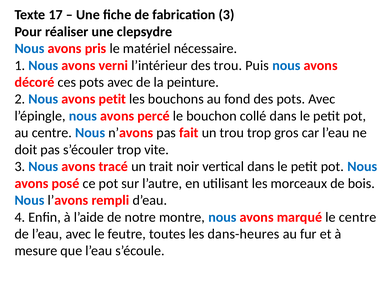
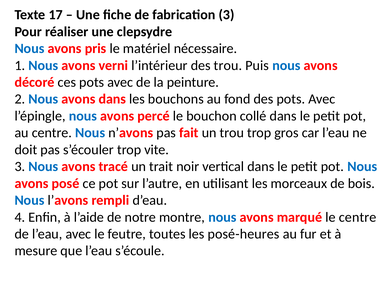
avons petit: petit -> dans (112, 99)
dans-heures: dans-heures -> posé-heures (244, 234)
